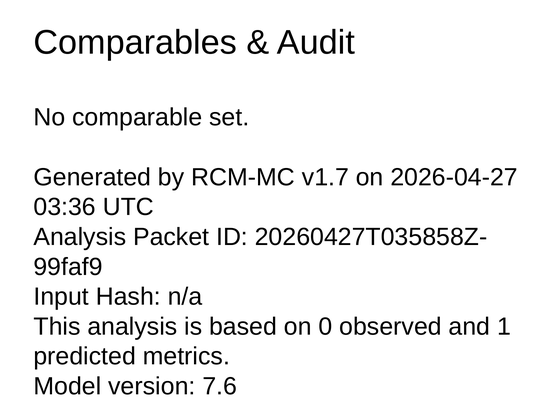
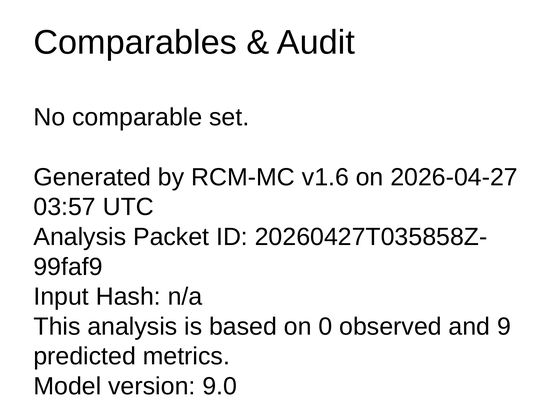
v1.7: v1.7 -> v1.6 (325, 177)
03:36: 03:36 -> 03:57 (65, 207)
1: 1 -> 9 (504, 327)
7.6: 7.6 -> 9.0 (220, 386)
